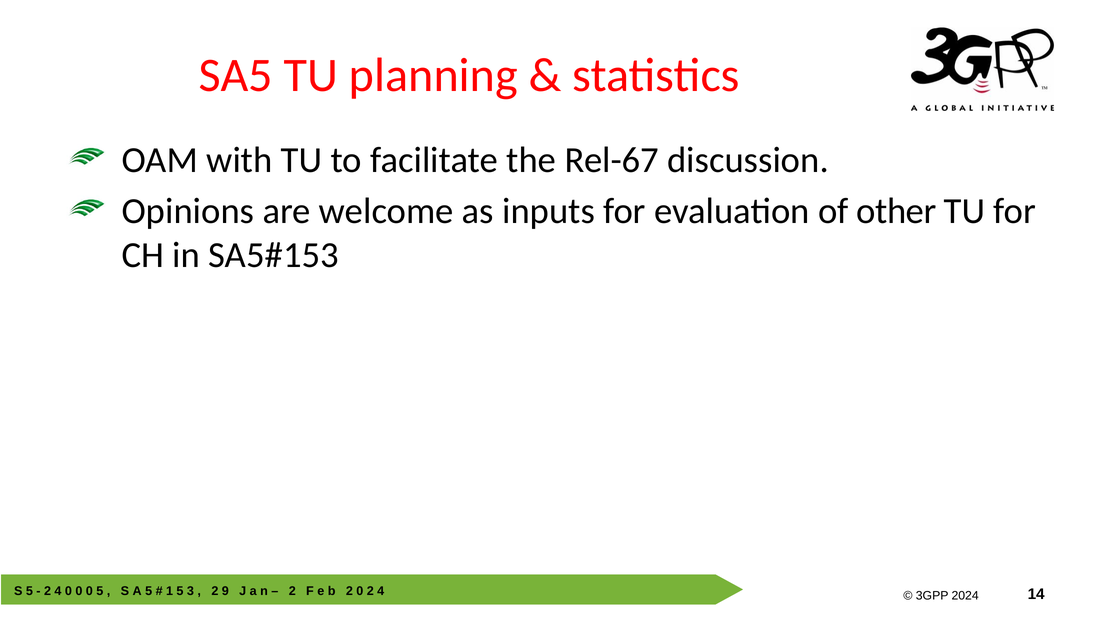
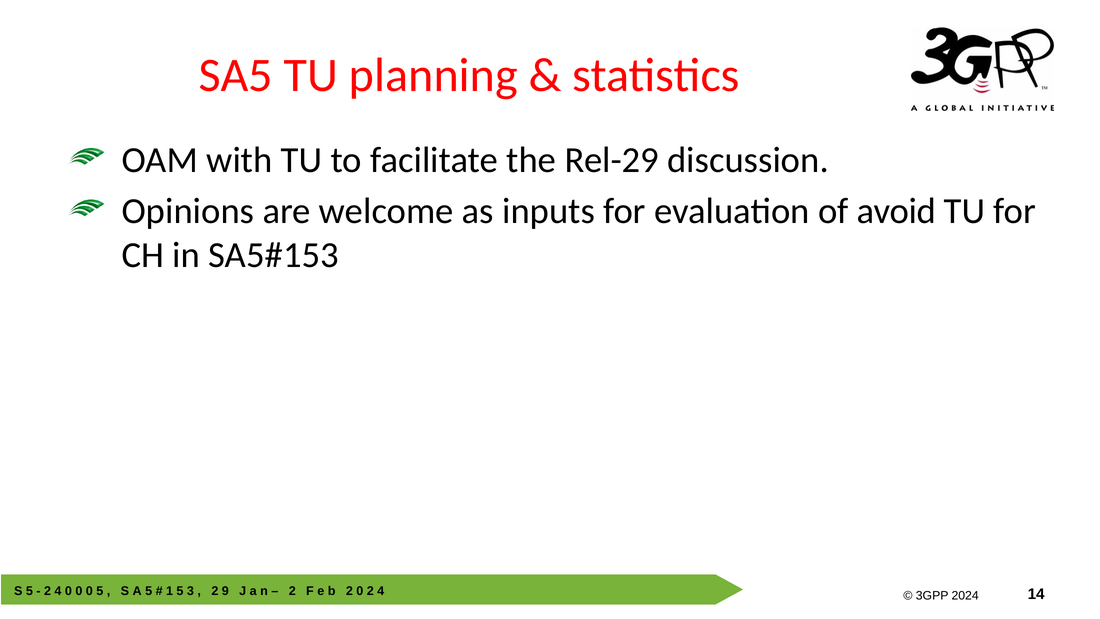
Rel-67: Rel-67 -> Rel-29 (612, 160)
other: other -> avoid (896, 211)
